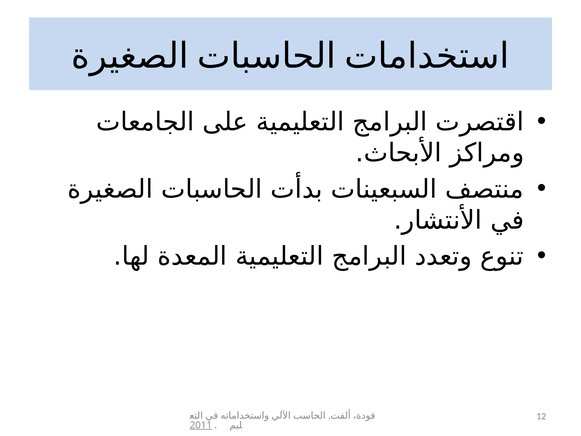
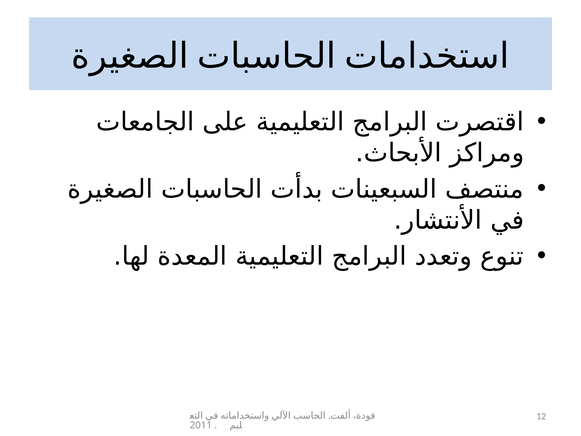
2011 underline: present -> none (201, 425)
